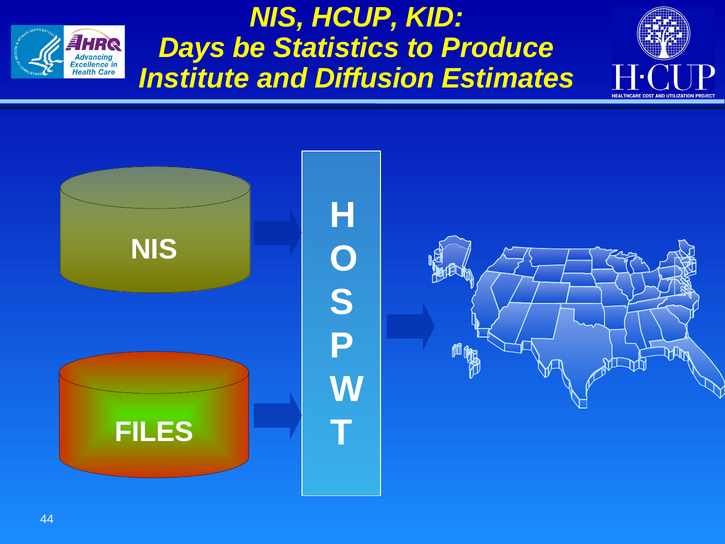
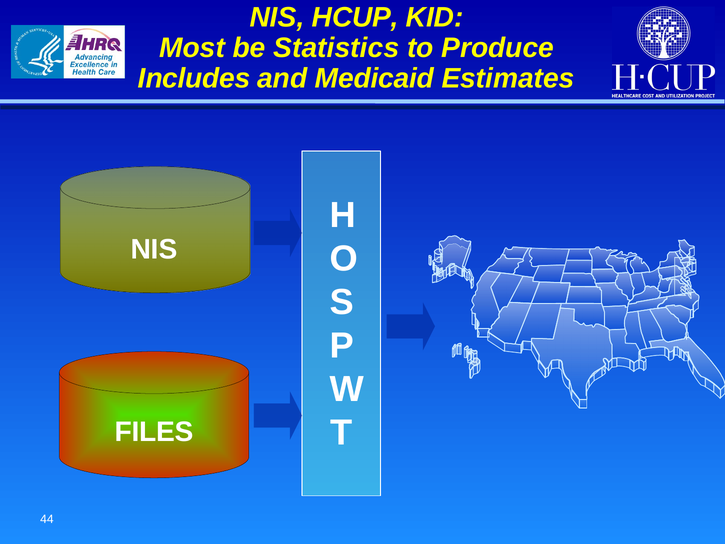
Days: Days -> Most (192, 48)
Institute: Institute -> Includes (194, 78)
Diffusion: Diffusion -> Medicaid (375, 78)
